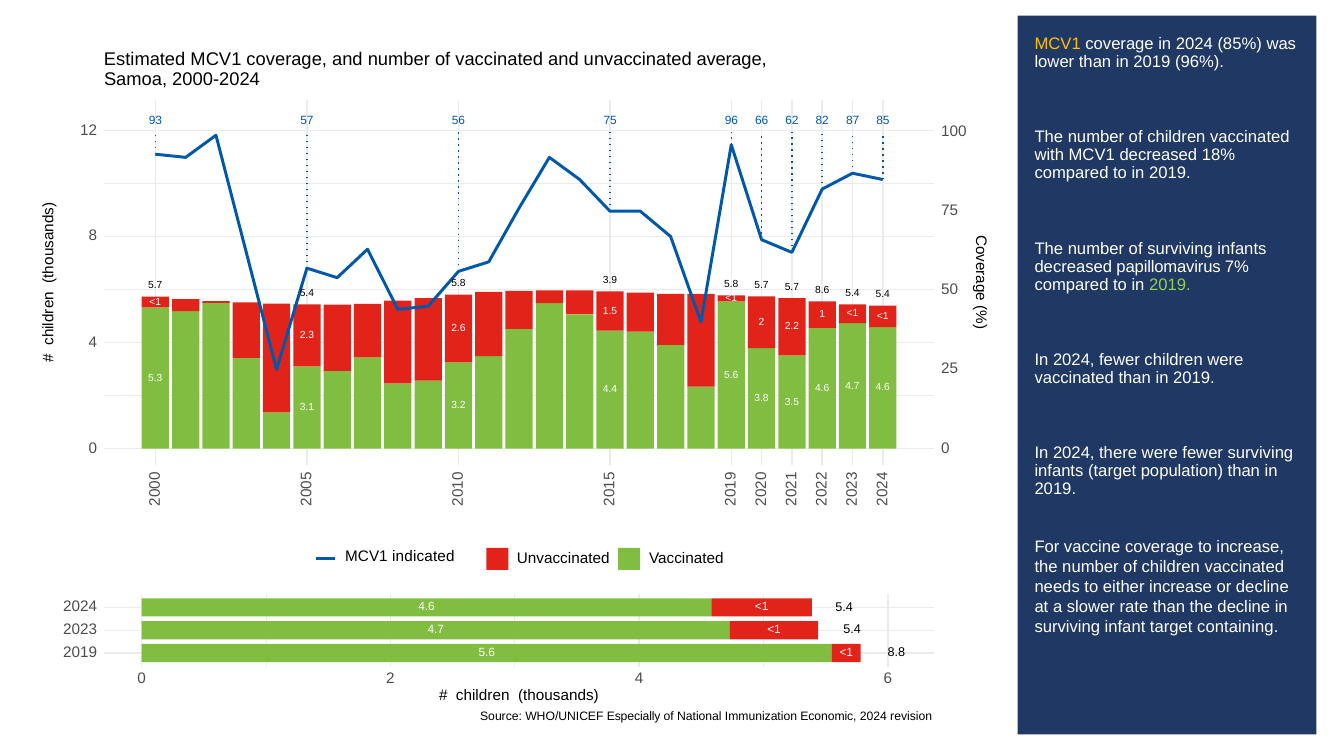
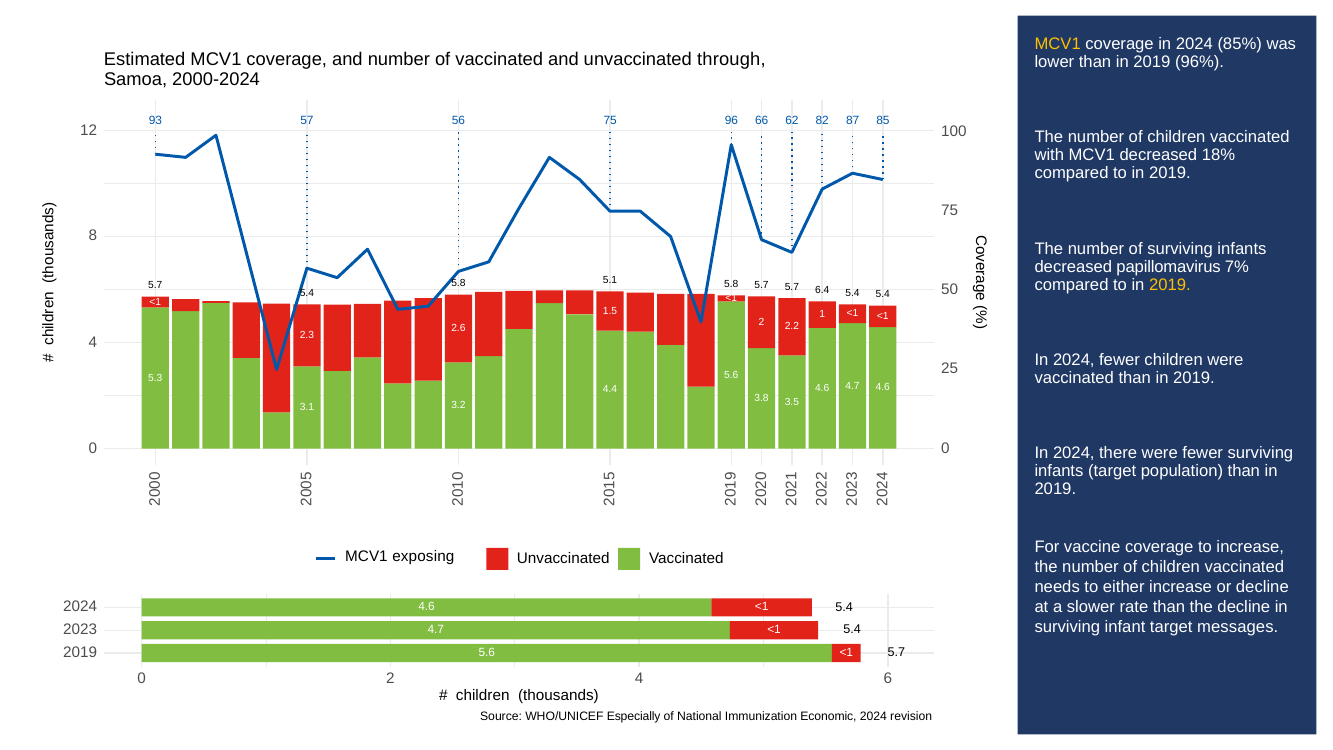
average: average -> through (731, 59)
2019 colour: light green -> yellow (1170, 284)
3.9: 3.9 -> 5.1 (610, 280)
8.6: 8.6 -> 6.4 (822, 290)
indicated: indicated -> exposing (423, 557)
containing: containing -> messages (1238, 627)
8.8: 8.8 -> 5.7 (896, 653)
